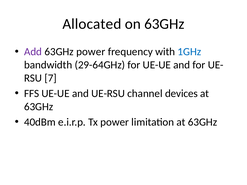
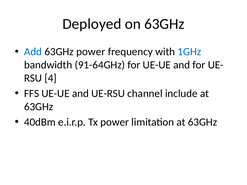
Allocated: Allocated -> Deployed (92, 24)
Add colour: purple -> blue (33, 52)
29-64GHz: 29-64GHz -> 91-64GHz (100, 65)
7: 7 -> 4 (51, 78)
devices: devices -> include (181, 94)
